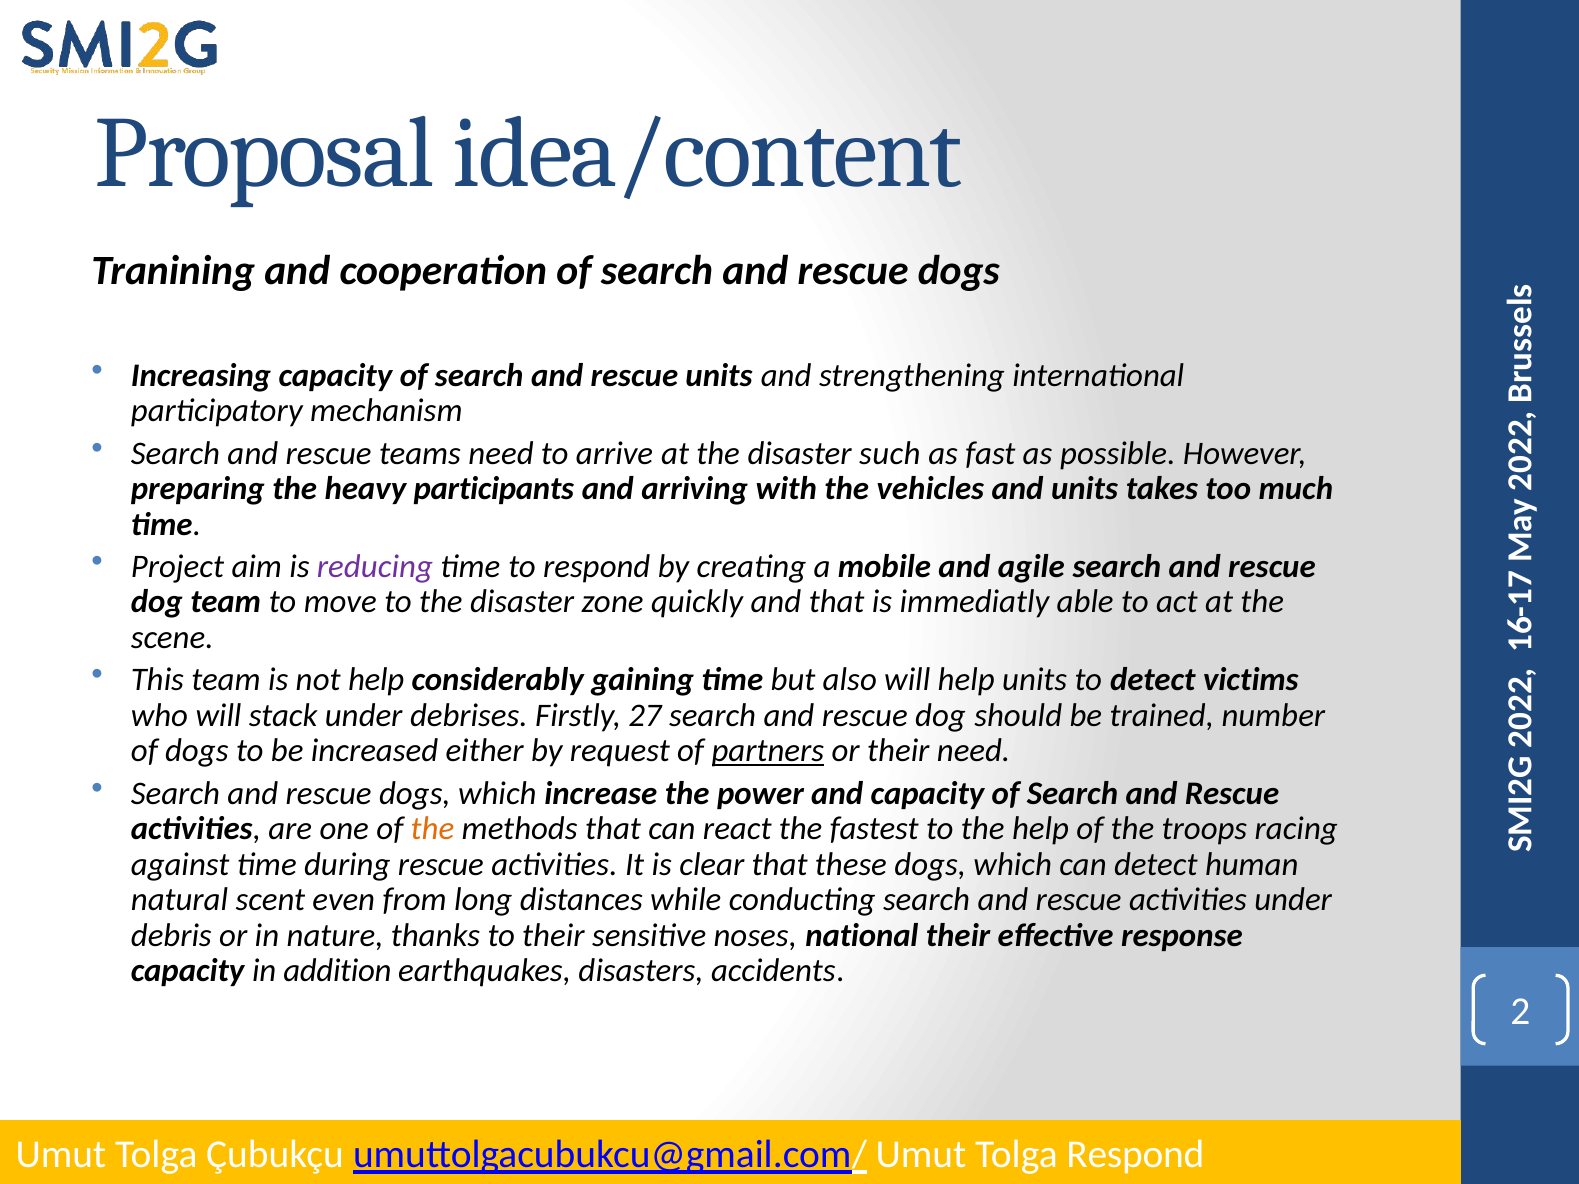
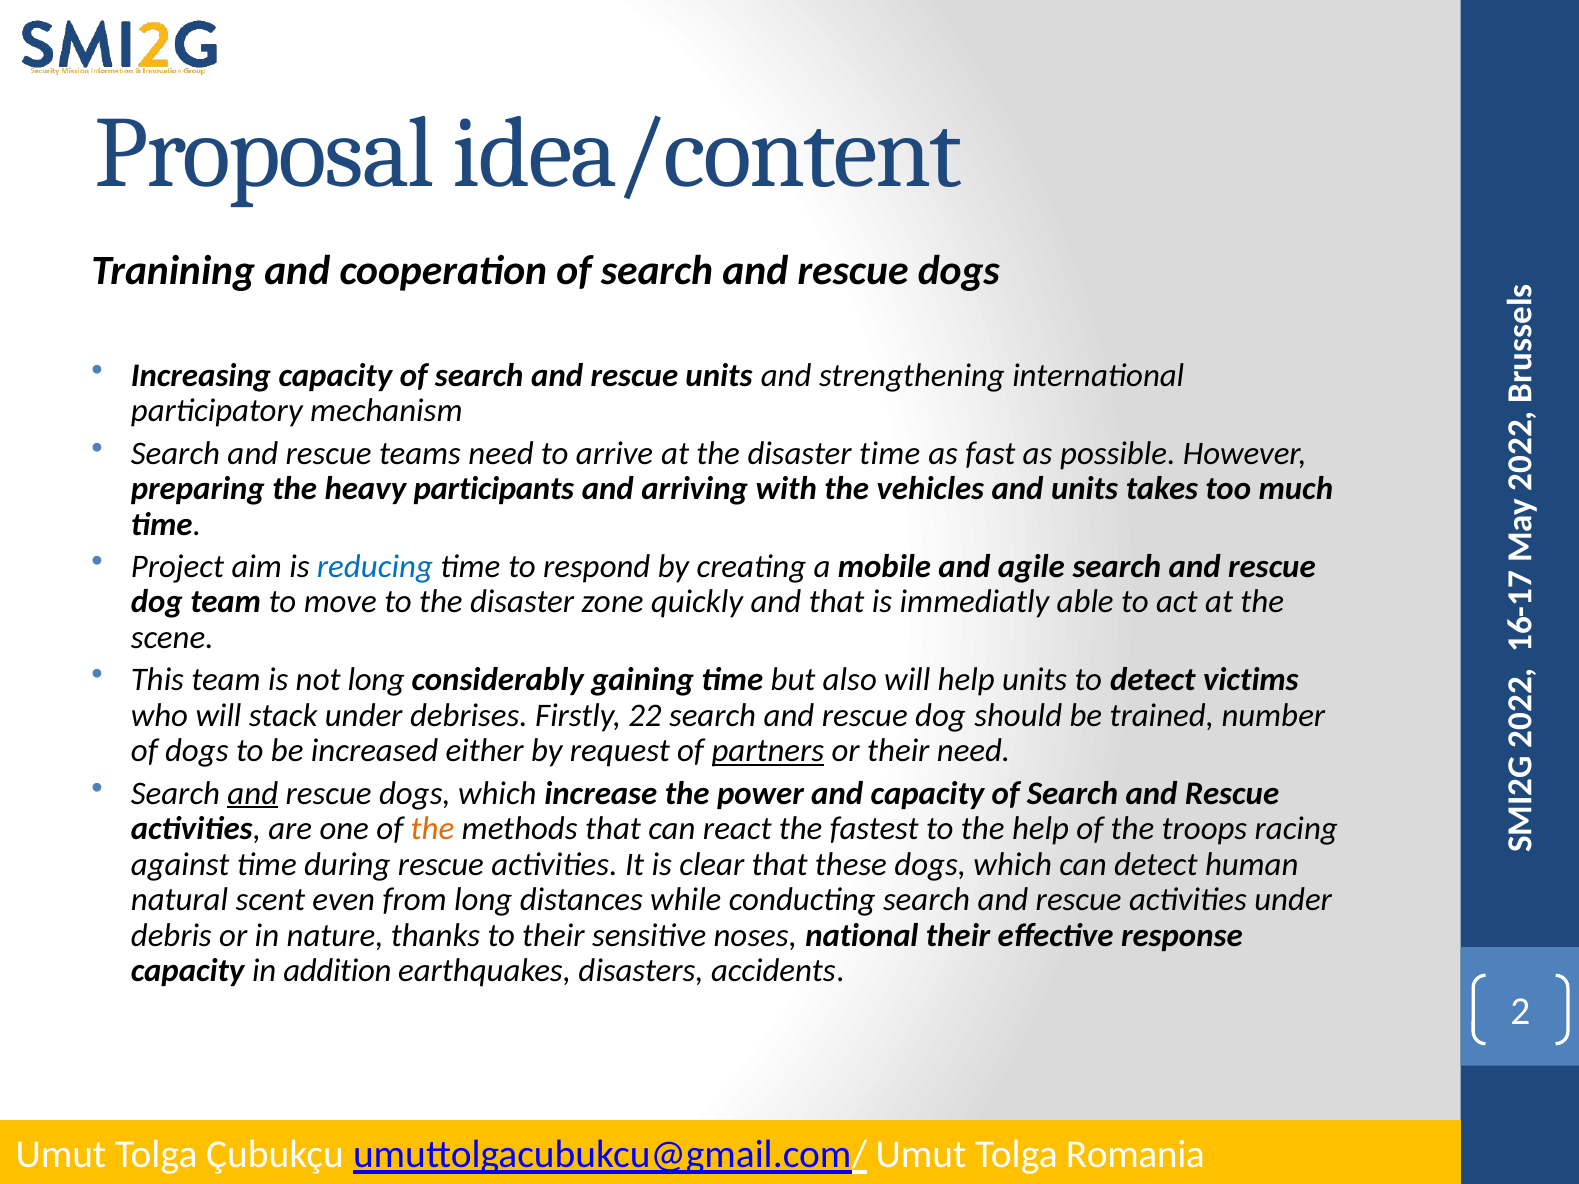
disaster such: such -> time (890, 453)
reducing colour: purple -> blue (375, 567)
not help: help -> long (376, 680)
27: 27 -> 22 (645, 716)
and underline: none -> present (253, 793)
Tolga Respond: Respond -> Romania (1135, 1155)
